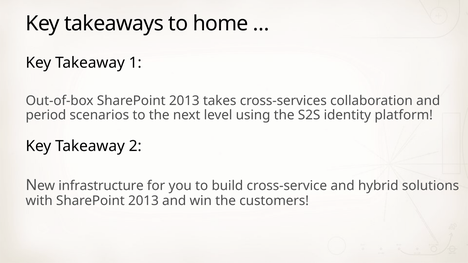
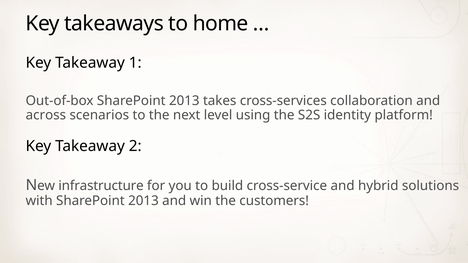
period: period -> across (46, 115)
